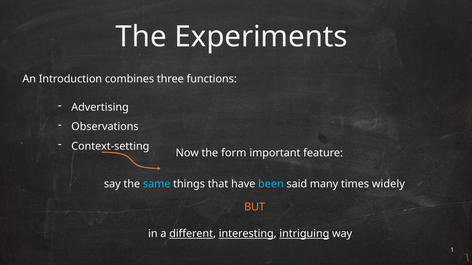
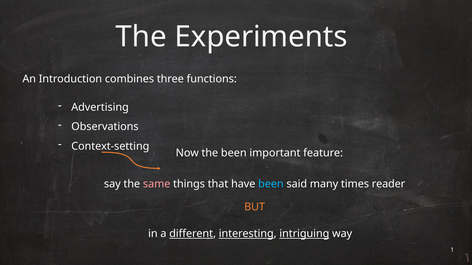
the form: form -> been (234, 153)
same colour: light blue -> pink (157, 184)
widely: widely -> reader (388, 184)
